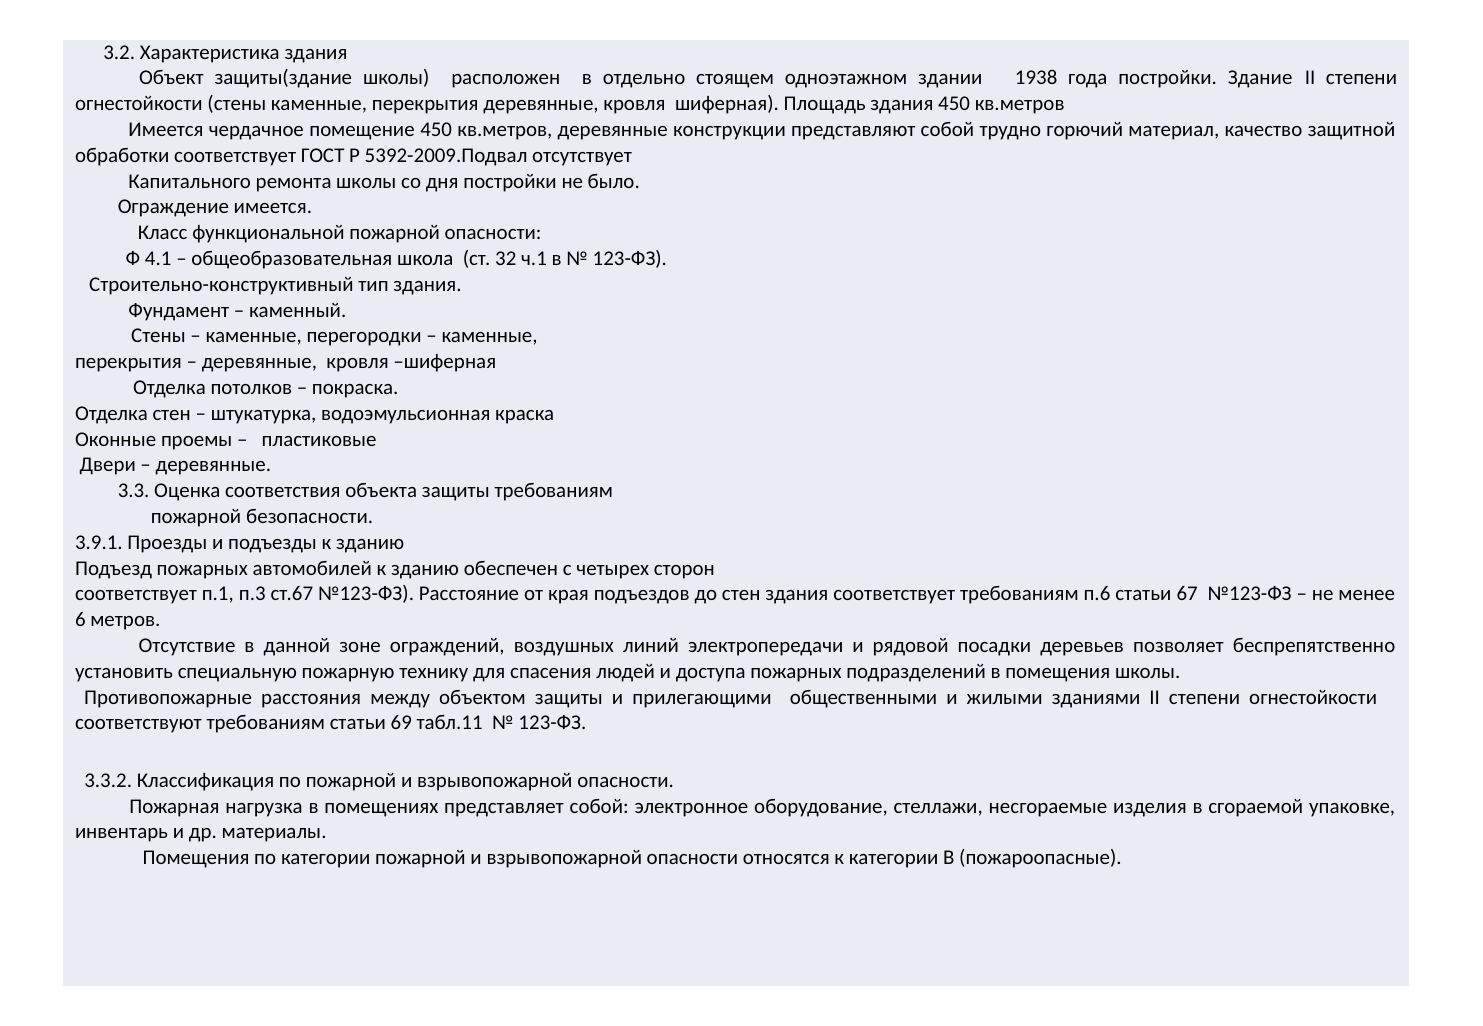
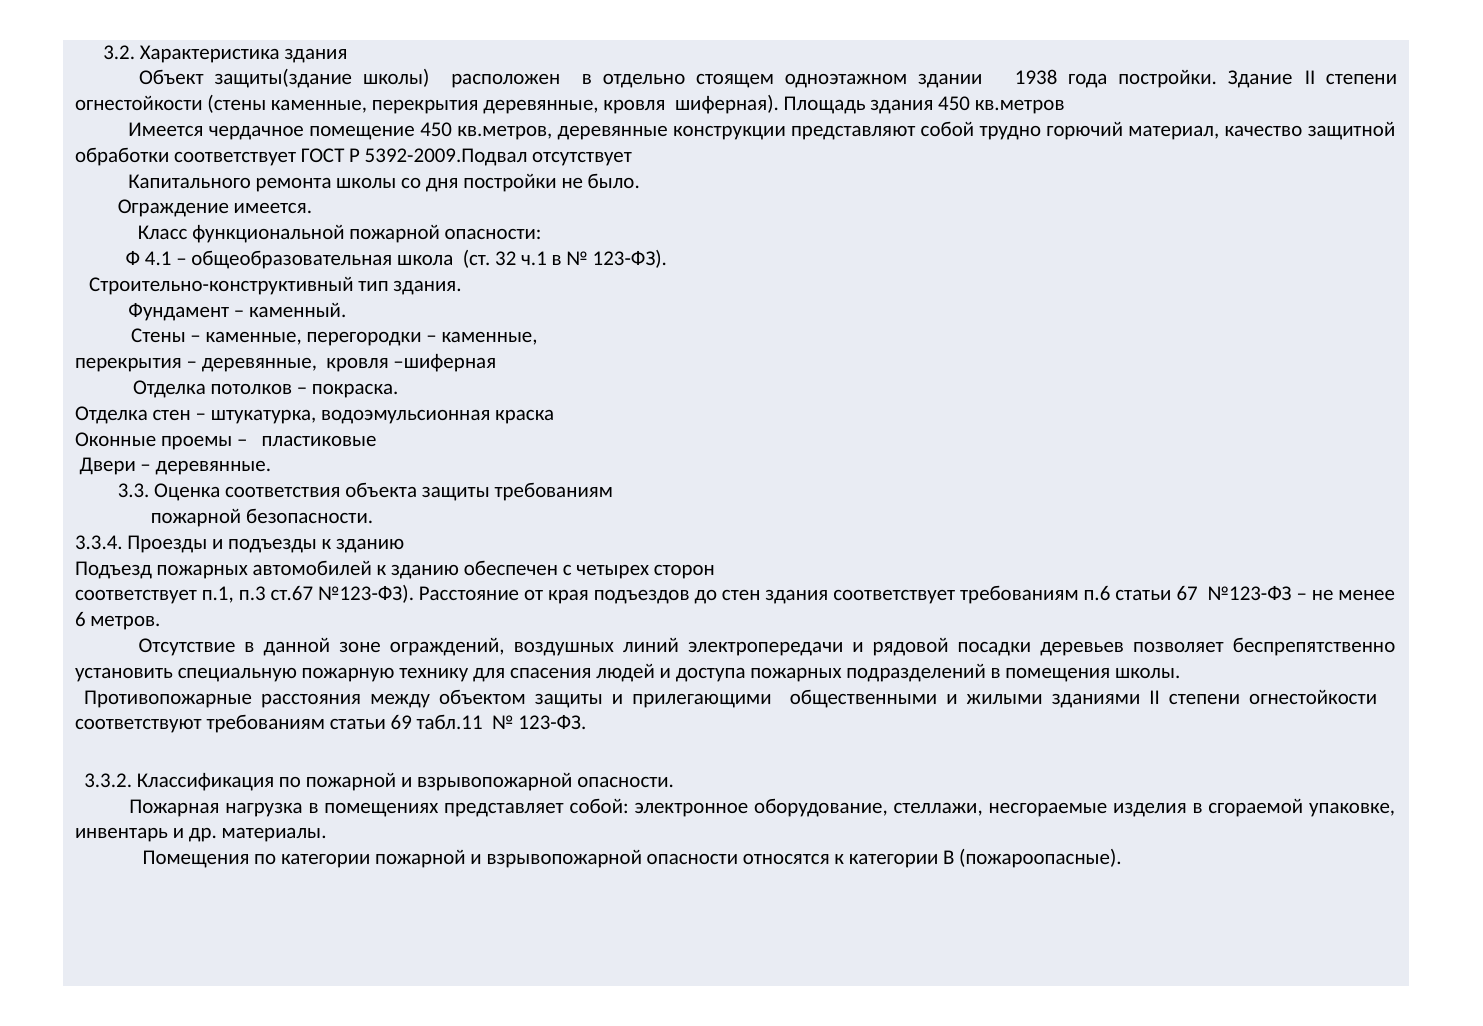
3.9.1: 3.9.1 -> 3.3.4 (99, 543)
